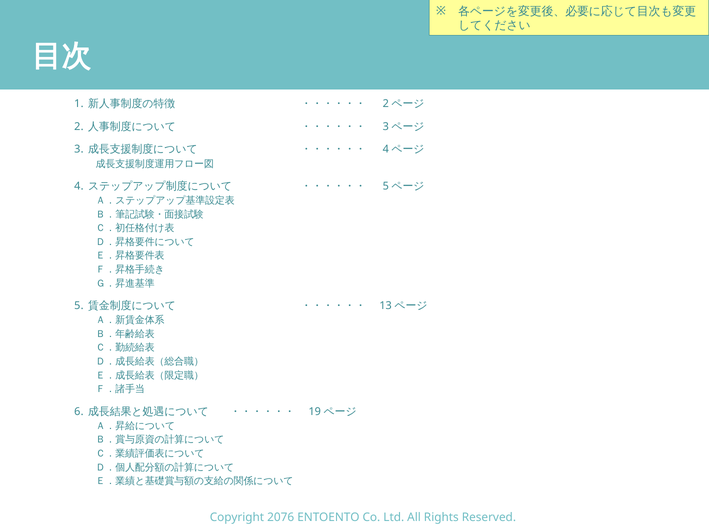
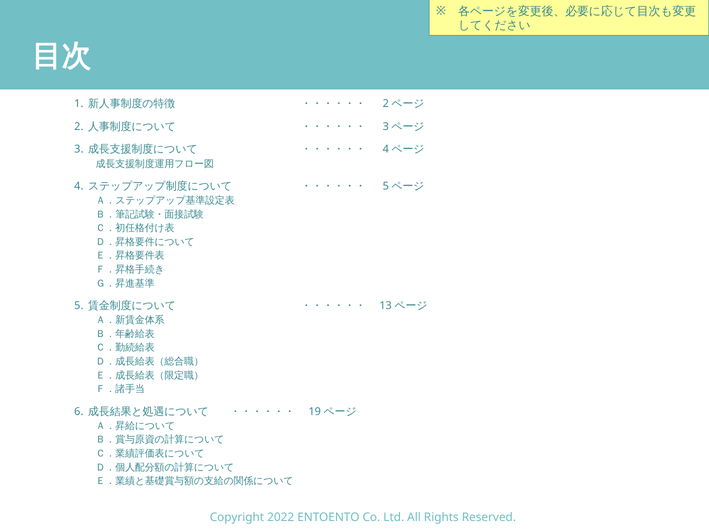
2076: 2076 -> 2022 (281, 517)
